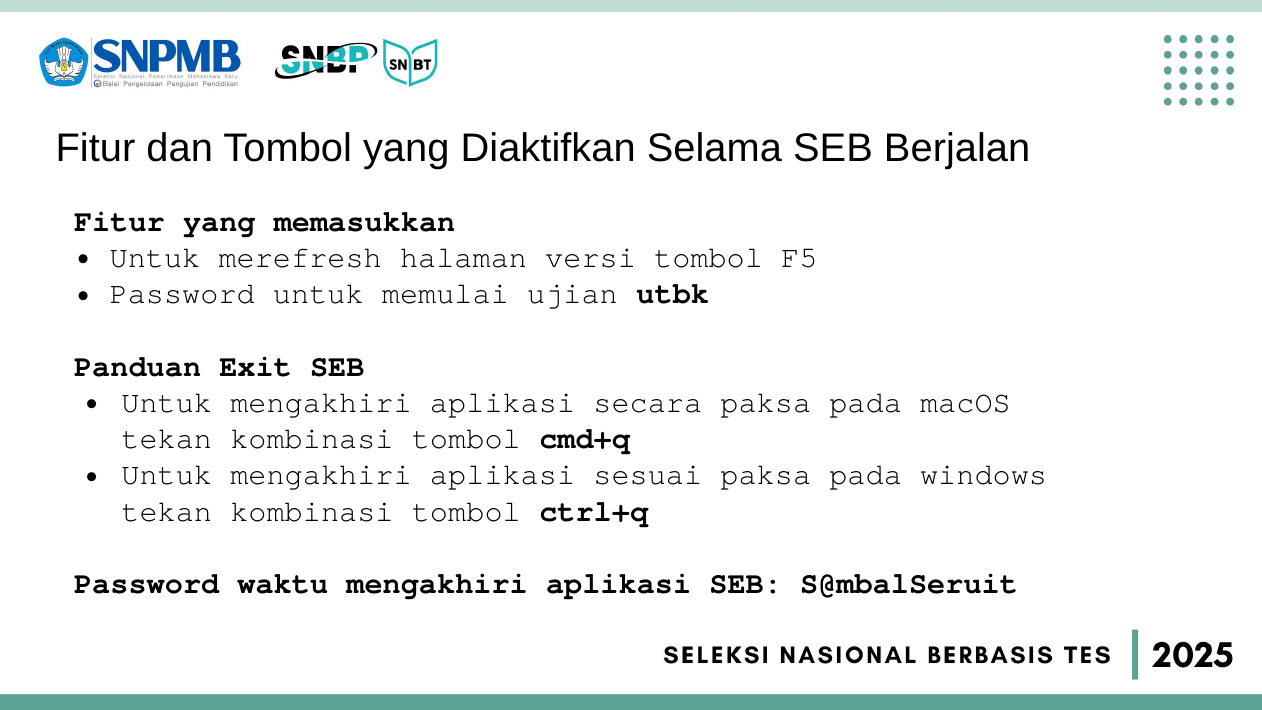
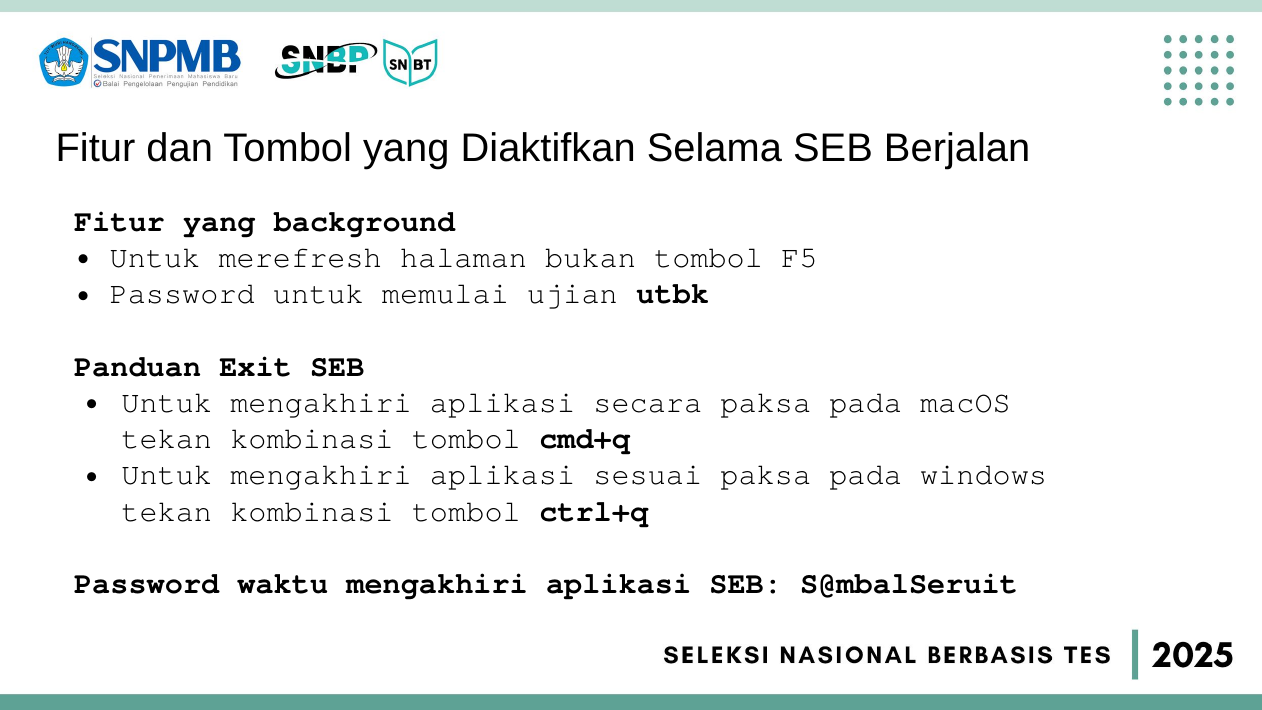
memasukkan: memasukkan -> background (365, 221)
versi: versi -> bukan (591, 257)
